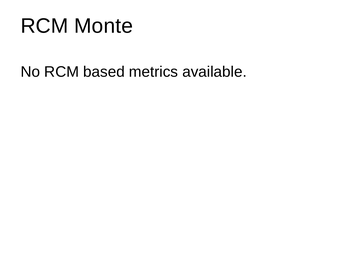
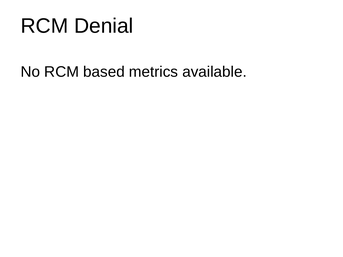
Monte: Monte -> Denial (104, 26)
